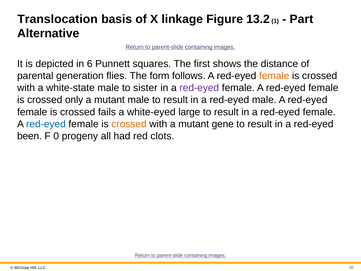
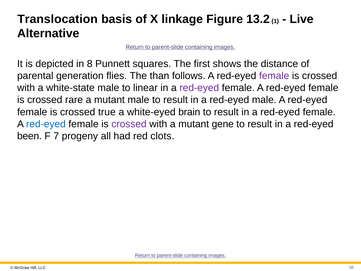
Part: Part -> Live (302, 19)
6: 6 -> 8 (90, 64)
form: form -> than (159, 76)
female colour: orange -> purple (274, 76)
sister: sister -> linear (145, 88)
only: only -> rare (74, 100)
fails: fails -> true (107, 112)
large: large -> brain (189, 112)
crossed colour: orange -> purple (129, 124)
0: 0 -> 7 (56, 136)
